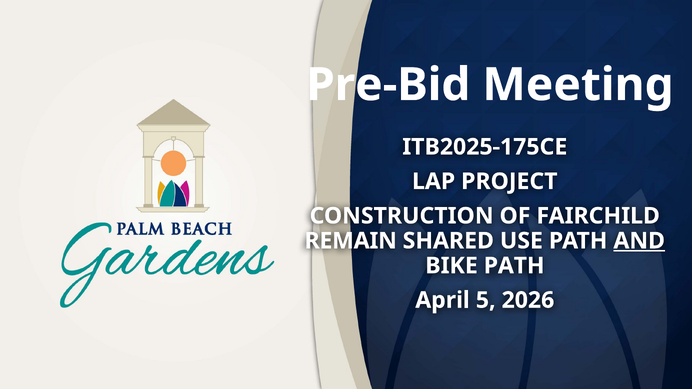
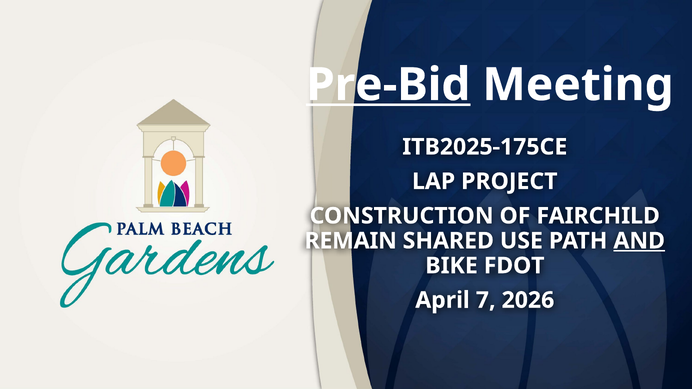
Pre-Bid underline: none -> present (388, 85)
BIKE PATH: PATH -> FDOT (514, 266)
5: 5 -> 7 (486, 300)
